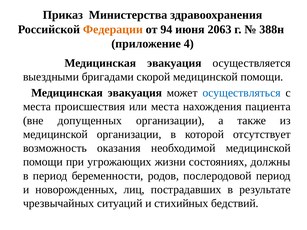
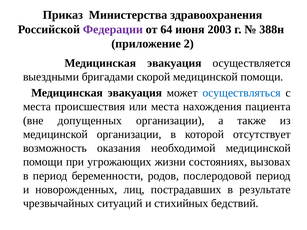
Федерации colour: orange -> purple (113, 29)
94: 94 -> 64 (166, 29)
2063: 2063 -> 2003 (219, 29)
4: 4 -> 2 (189, 44)
должны: должны -> вызовах (271, 162)
